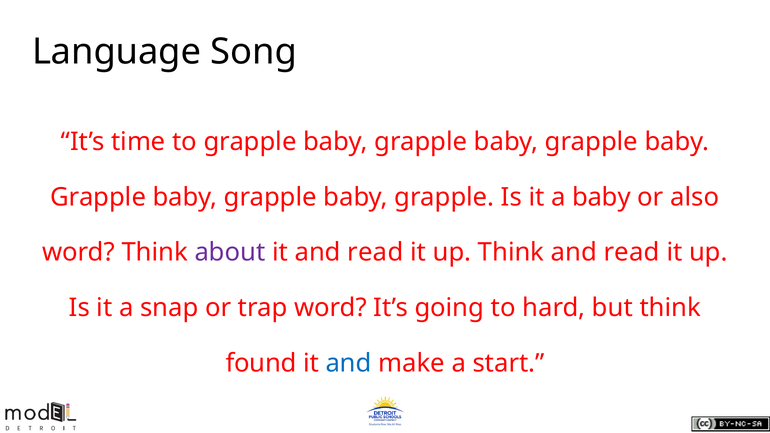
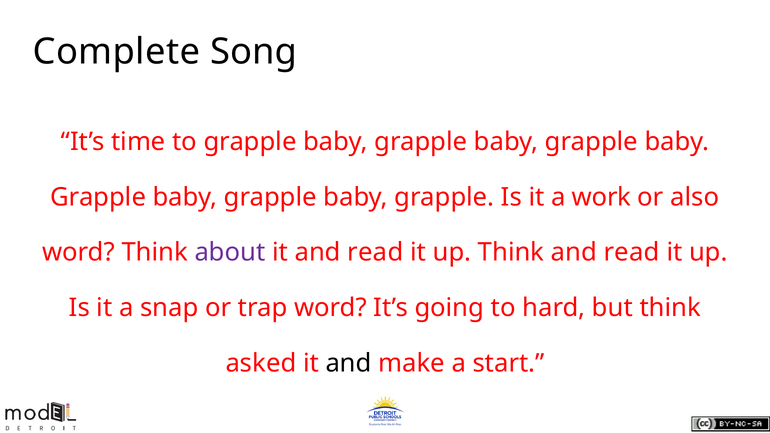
Language: Language -> Complete (116, 52)
a baby: baby -> work (601, 197)
found: found -> asked (261, 363)
and colour: blue -> black (349, 363)
